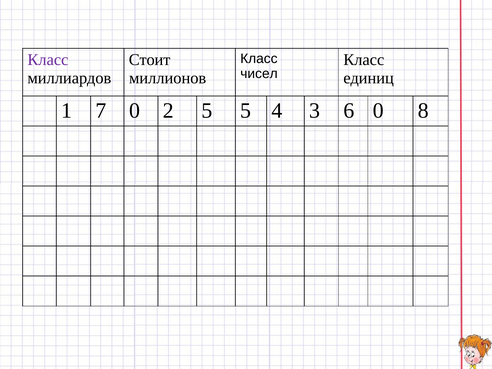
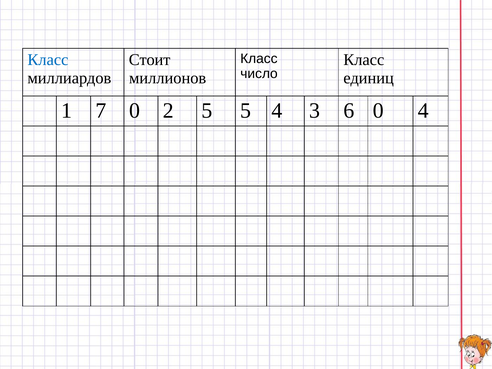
Класс colour: purple -> blue (48, 60)
чисел: чисел -> число (259, 74)
0 8: 8 -> 4 (423, 111)
